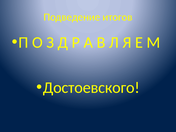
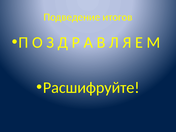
Достоевского: Достоевского -> Расшифруйте (91, 88)
